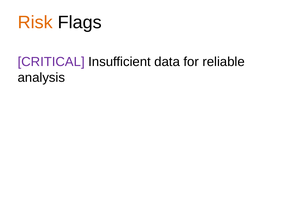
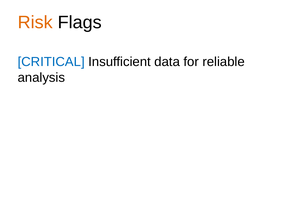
CRITICAL colour: purple -> blue (51, 62)
